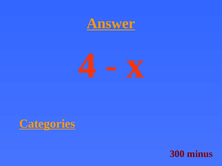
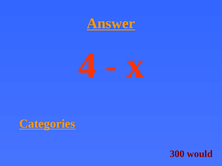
minus: minus -> would (200, 154)
